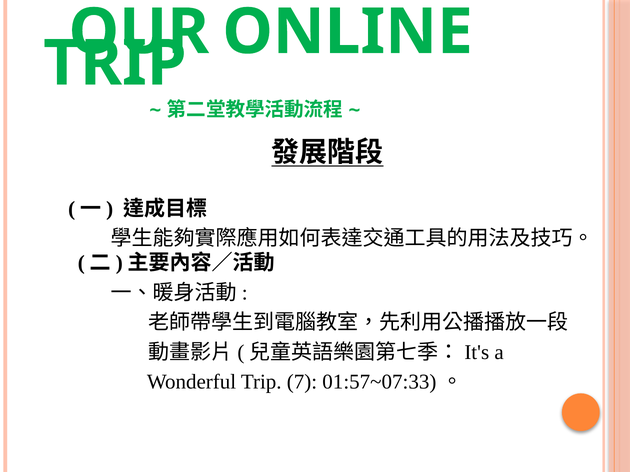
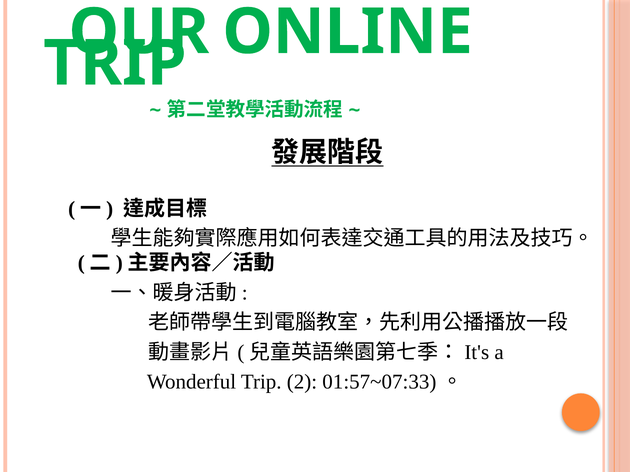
7: 7 -> 2 (302, 382)
